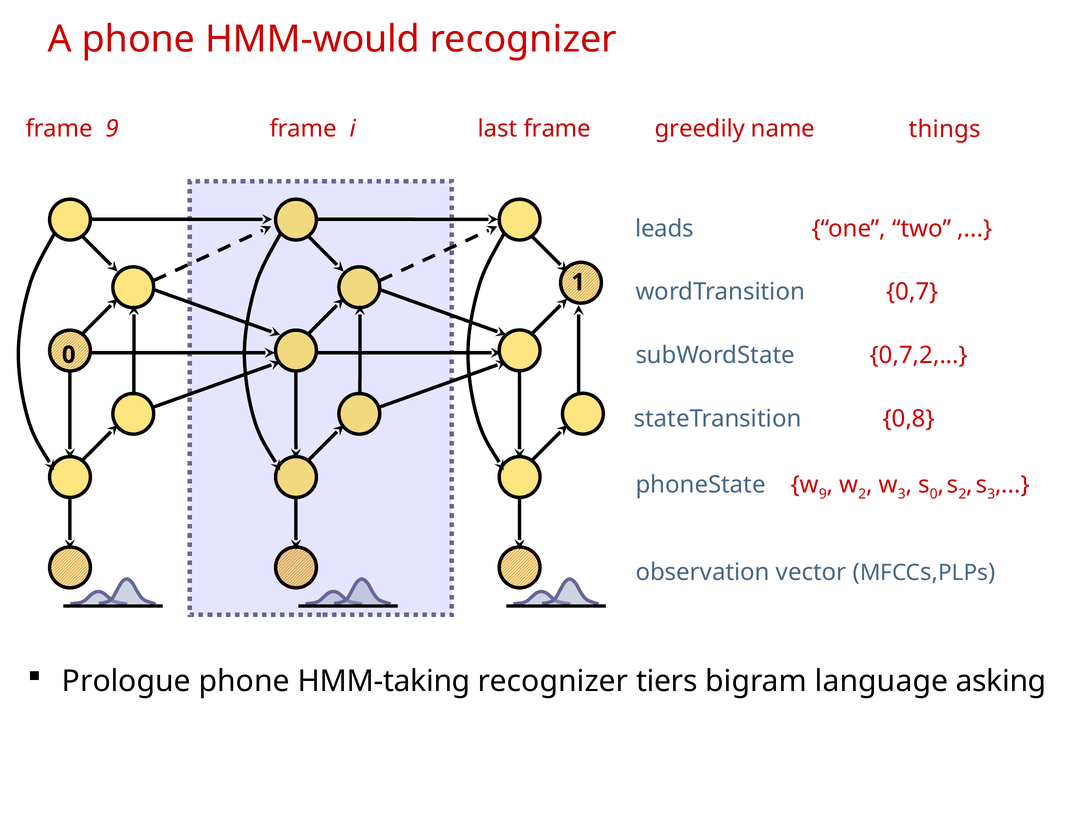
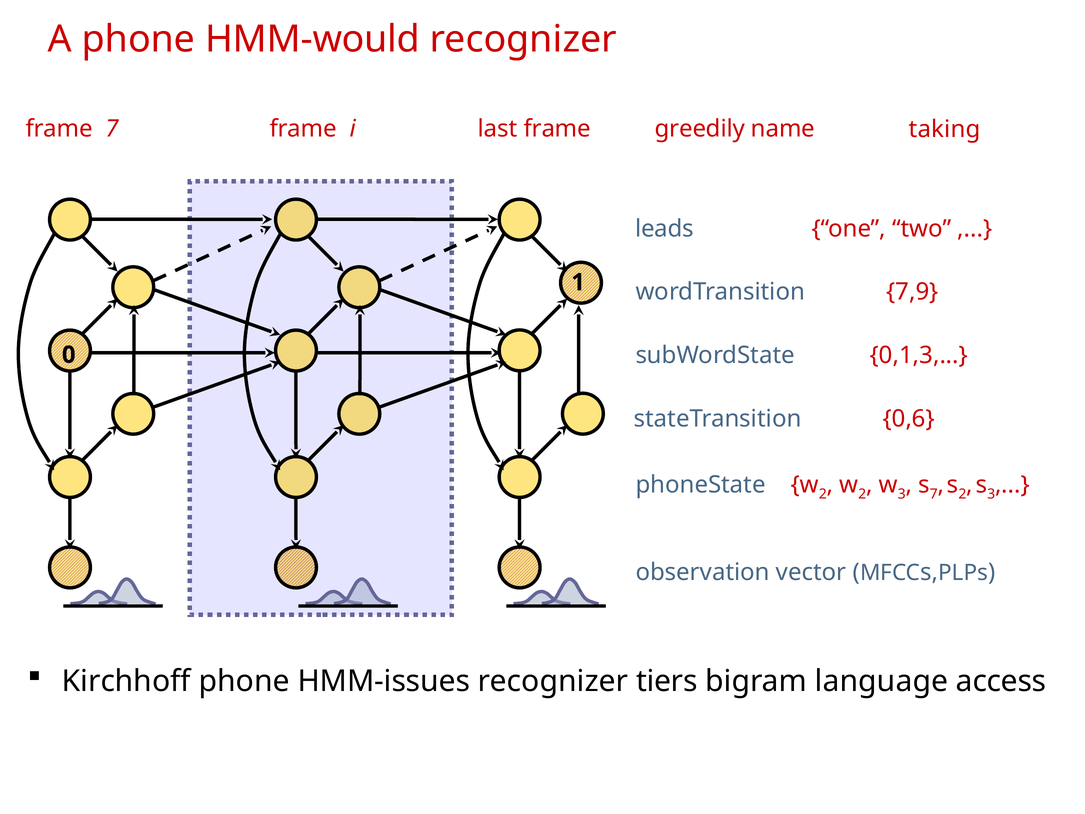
frame 9: 9 -> 7 (112, 129)
things: things -> taking (945, 129)
0,7: 0,7 -> 7,9 (912, 292)
0,7,2: 0,7,2 -> 0,1,3 (919, 355)
0,8: 0,8 -> 0,6 (909, 418)
9: 9 -> 2 (823, 494)
0: 0 -> 7 (934, 494)
Prologue: Prologue -> Kirchhoff (126, 681)
HMM-taking: HMM-taking -> HMM-issues (384, 681)
asking: asking -> access (1001, 681)
